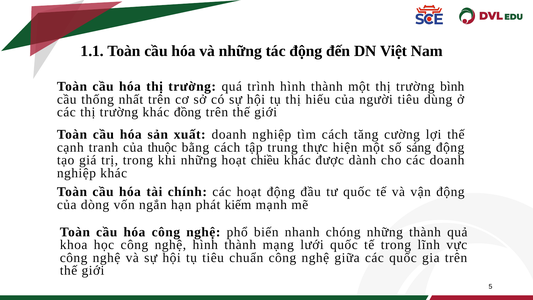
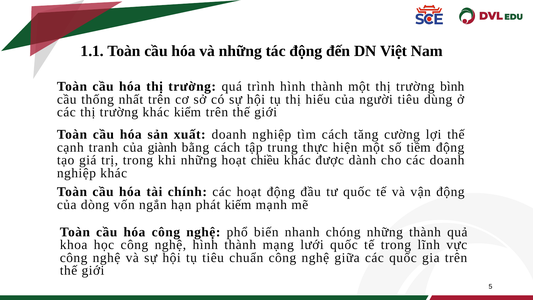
đồng: đồng -> kiểm (187, 112)
thuộc: thuộc -> giành (162, 147)
sáng: sáng -> tiềm (419, 147)
